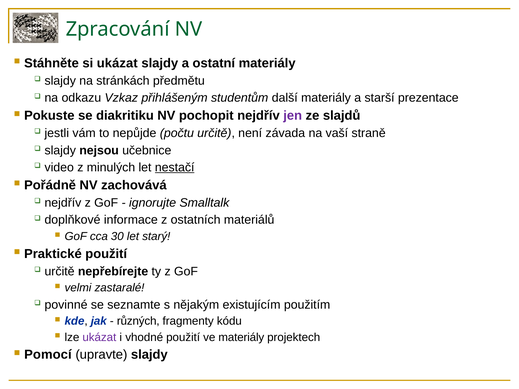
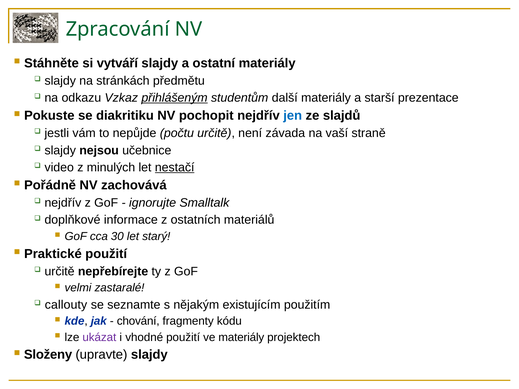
si ukázat: ukázat -> vytváří (117, 63)
přihlášeným underline: none -> present (174, 98)
jen colour: purple -> blue (293, 116)
povinné: povinné -> callouty (66, 305)
různých: různých -> chování (138, 321)
Pomocí: Pomocí -> Složeny (48, 355)
